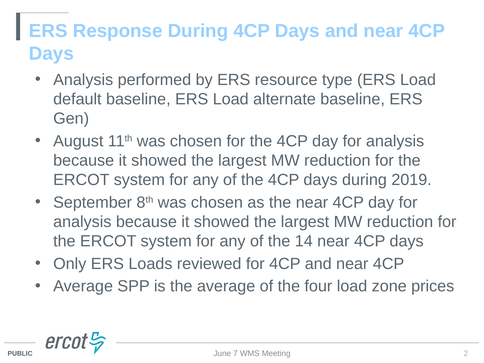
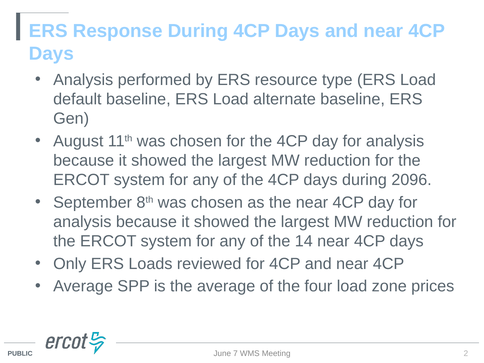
2019: 2019 -> 2096 (412, 180)
